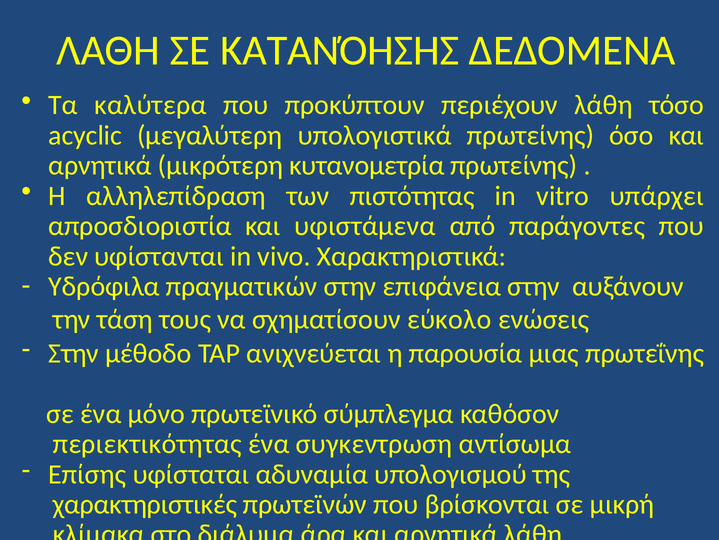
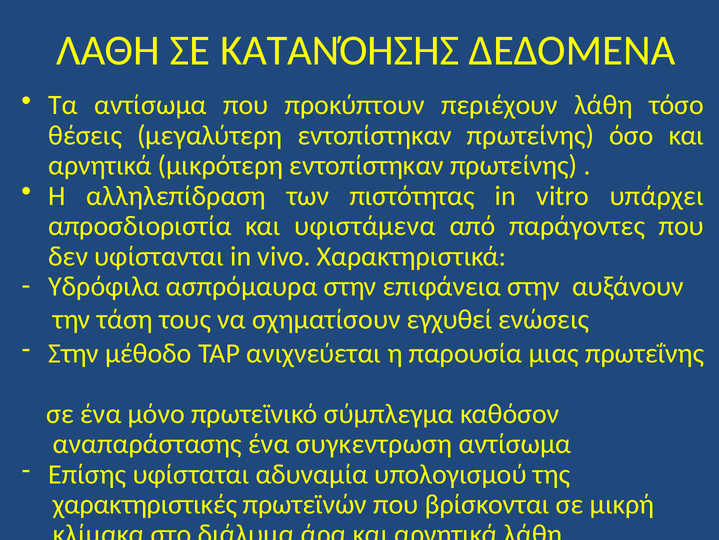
Τα καλύτερα: καλύτερα -> αντίσωμα (150, 105)
acyclic: acyclic -> θέσεις (85, 135)
μεγαλύτερη υπολογιστικά: υπολογιστικά -> εντοπίστηκαν (375, 135)
μικρότερη κυτανομετρία: κυτανομετρία -> εντοπίστηκαν (367, 166)
πραγματικών: πραγματικών -> ασπρόμαυρα (242, 286)
εύκολο: εύκολο -> εγχυθεί (449, 319)
περιεκτικότητας: περιεκτικότητας -> αναπαράστασης (147, 443)
